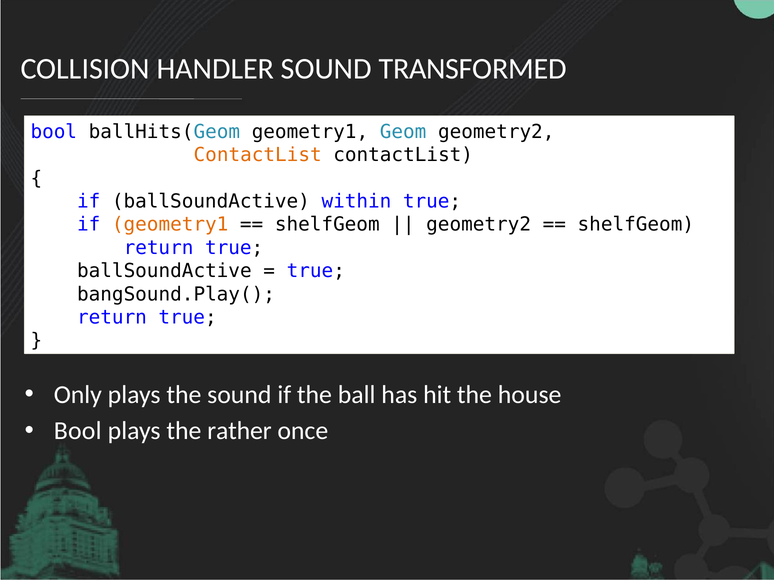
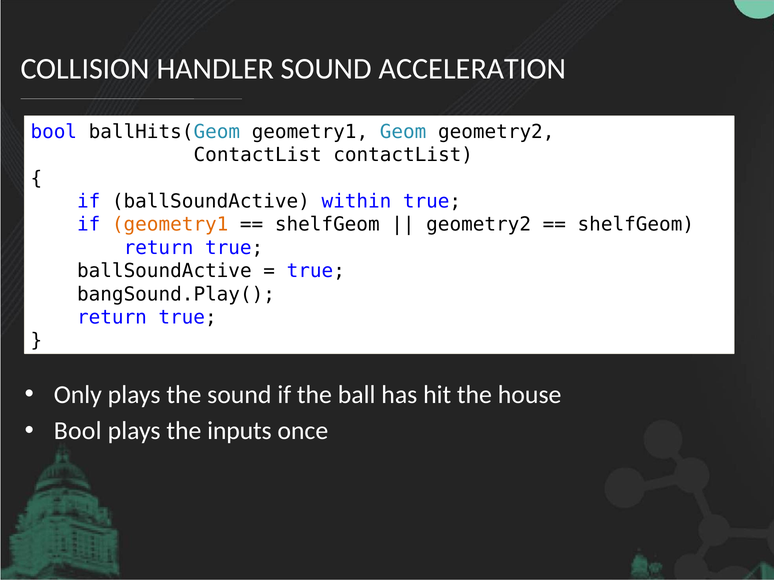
TRANSFORMED: TRANSFORMED -> ACCELERATION (472, 69)
ContactList colour: orange -> black (258, 155)
rather: rather -> inputs (239, 431)
